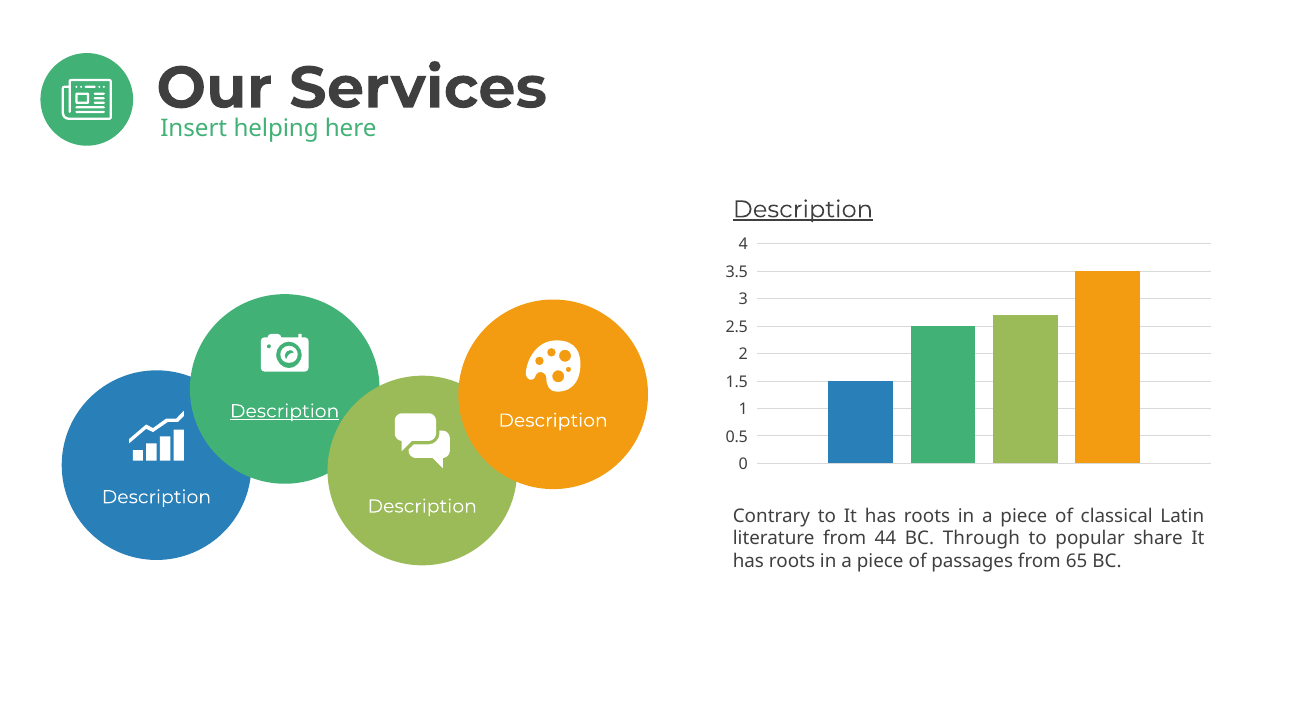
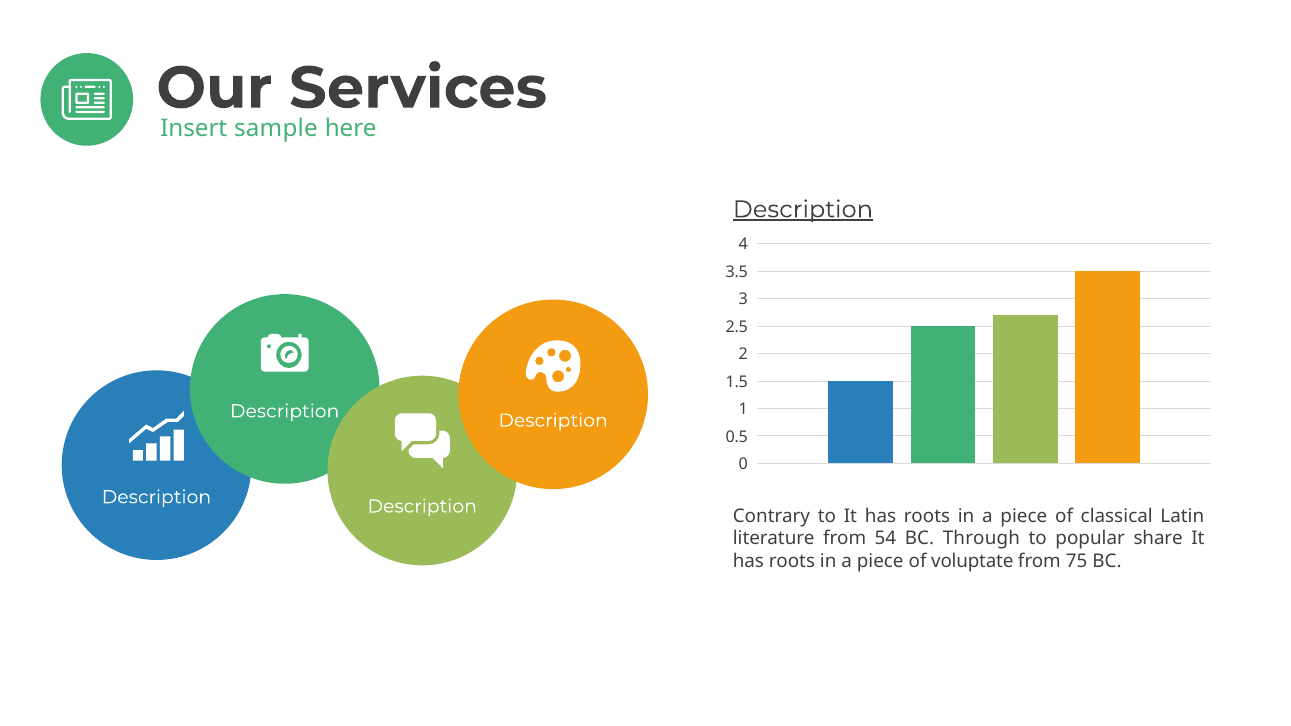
helping: helping -> sample (276, 128)
Description underline: present -> none (285, 411)
44: 44 -> 54 (885, 539)
passages: passages -> voluptate (972, 561)
65: 65 -> 75 (1077, 561)
